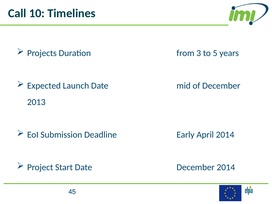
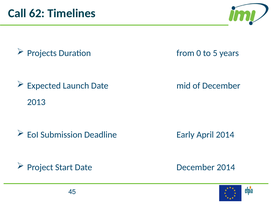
10: 10 -> 62 (37, 13)
3: 3 -> 0 (199, 53)
